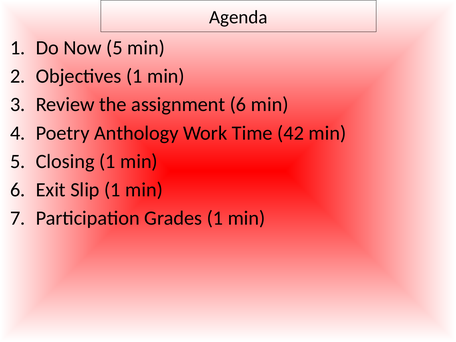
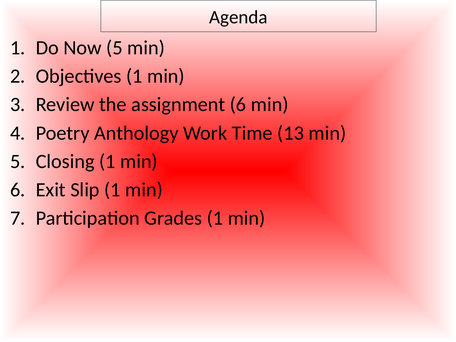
42: 42 -> 13 (291, 133)
